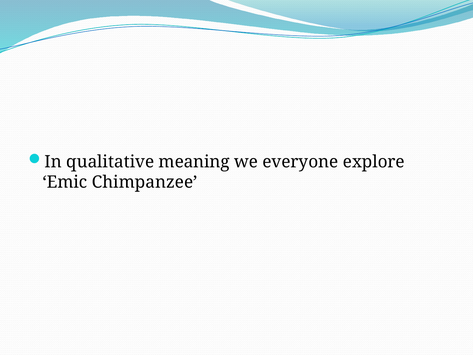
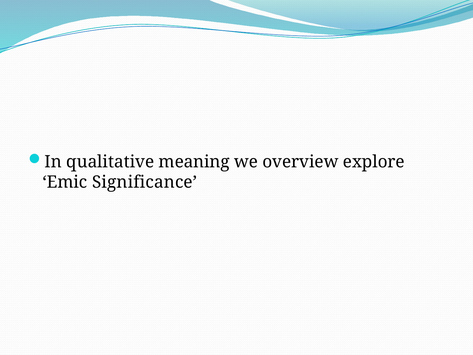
everyone: everyone -> overview (300, 162)
Chimpanzee: Chimpanzee -> Significance (145, 182)
